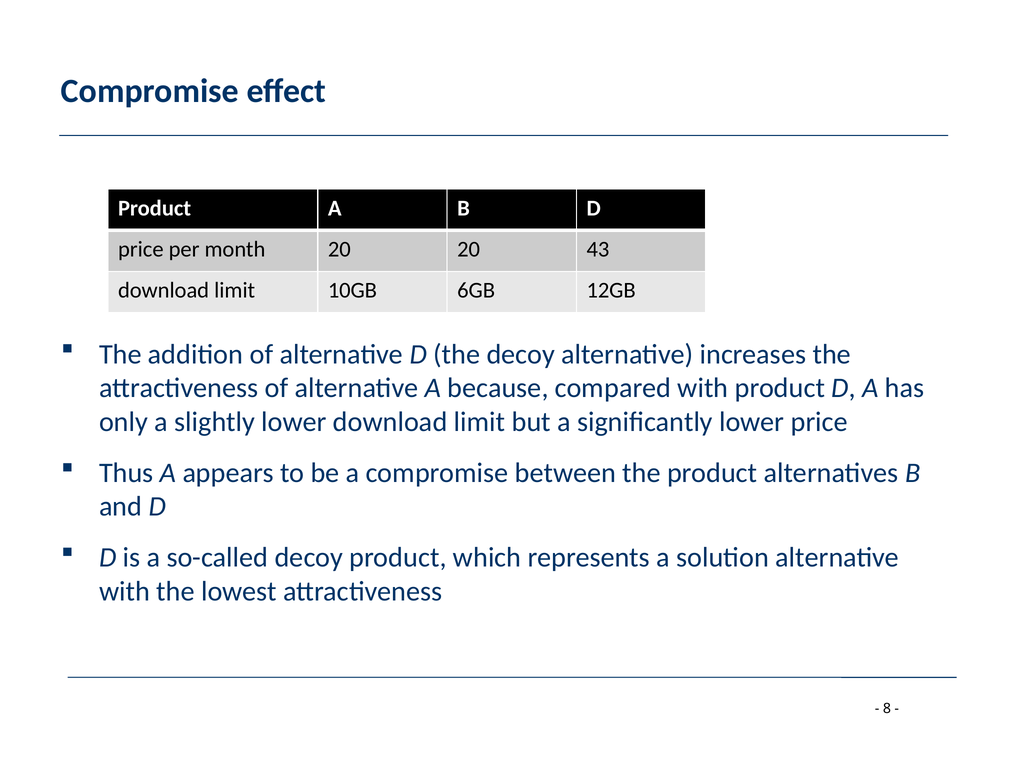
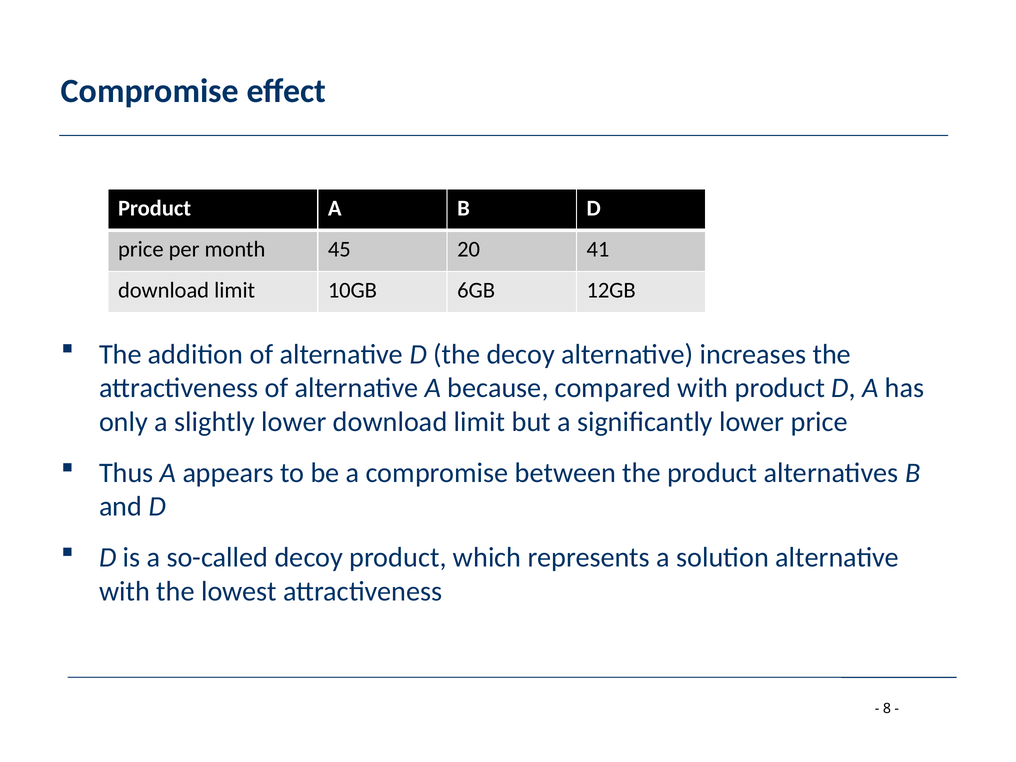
month 20: 20 -> 45 (339, 249)
43: 43 -> 41 (598, 249)
